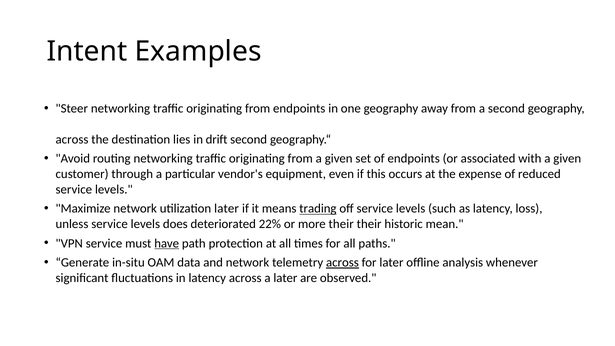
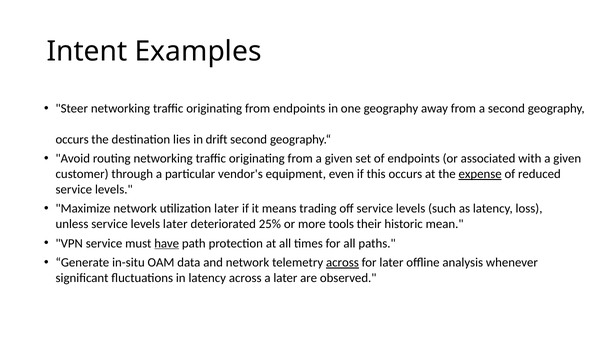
across: across -> occurs (72, 139)
expense underline: none -> present (480, 174)
trading underline: present -> none (318, 209)
levels does: does -> later (175, 224)
22%: 22% -> 25% (270, 224)
more their: their -> tools (341, 224)
